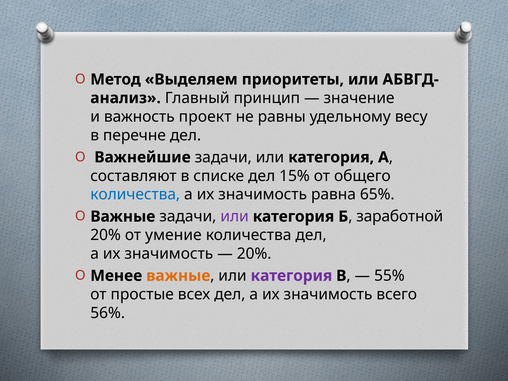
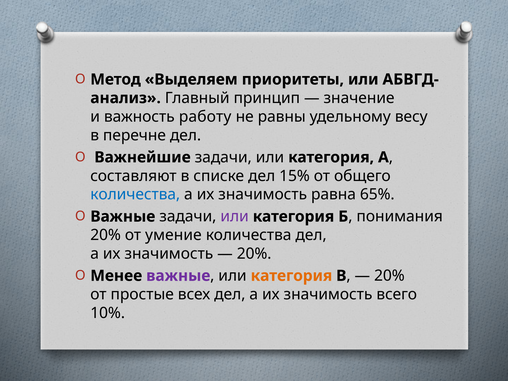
проект: проект -> работу (205, 117)
заработной: заработной -> понимания (400, 217)
важные colour: orange -> purple (178, 276)
категория colour: purple -> orange (291, 276)
55%: 55% -> 20% (389, 276)
56%: 56% -> 10% (108, 313)
